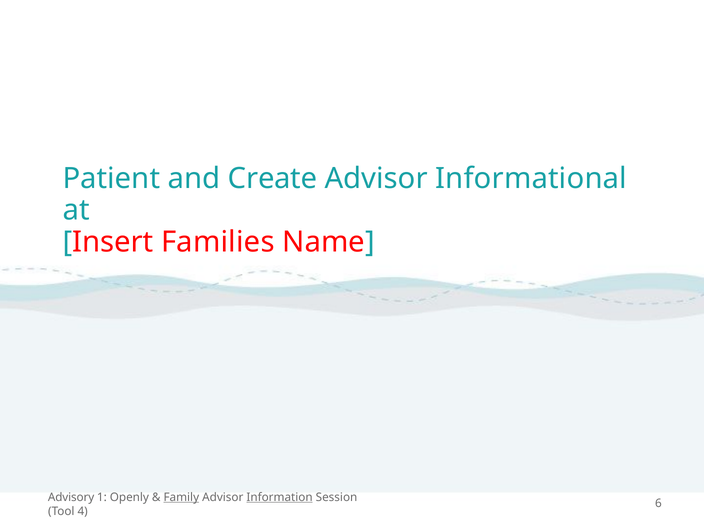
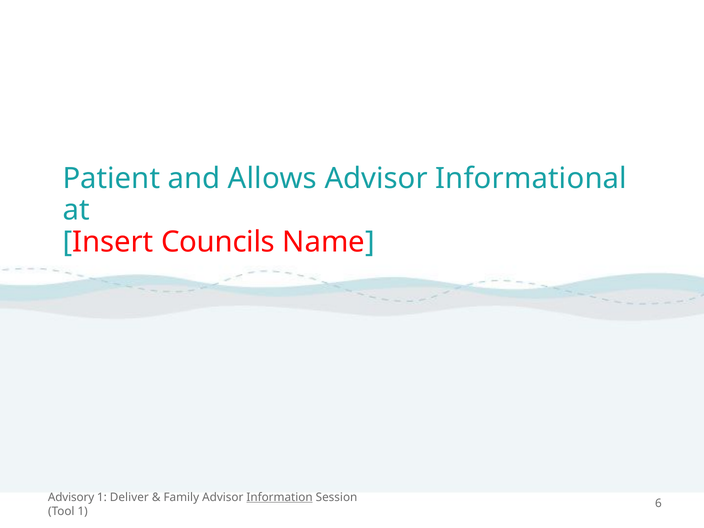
Create: Create -> Allows (272, 178)
Families: Families -> Councils (218, 242)
Openly: Openly -> Deliver (129, 497)
Family underline: present -> none (181, 497)
Tool 4: 4 -> 1 (83, 511)
